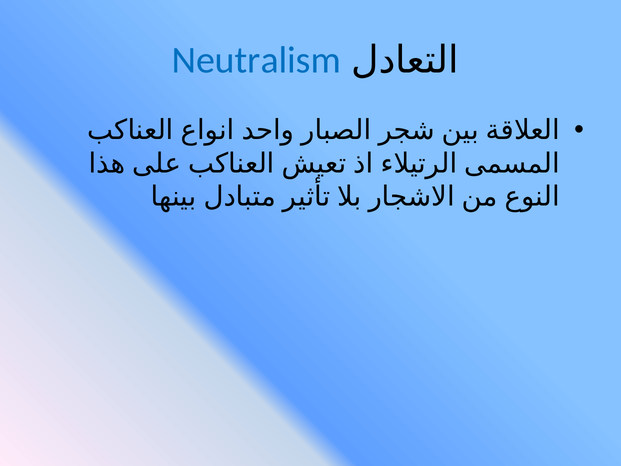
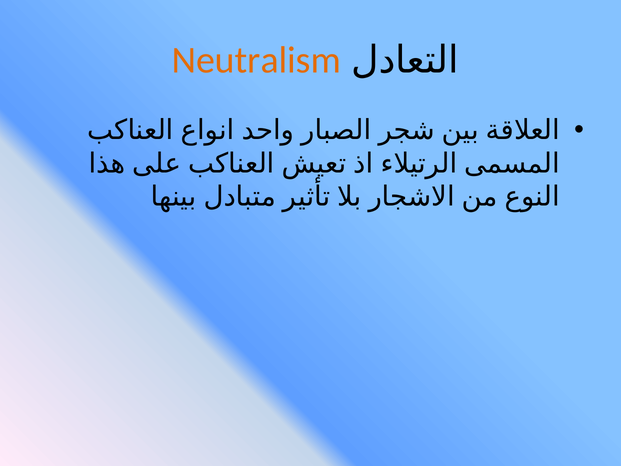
Neutralism colour: blue -> orange (256, 60)
